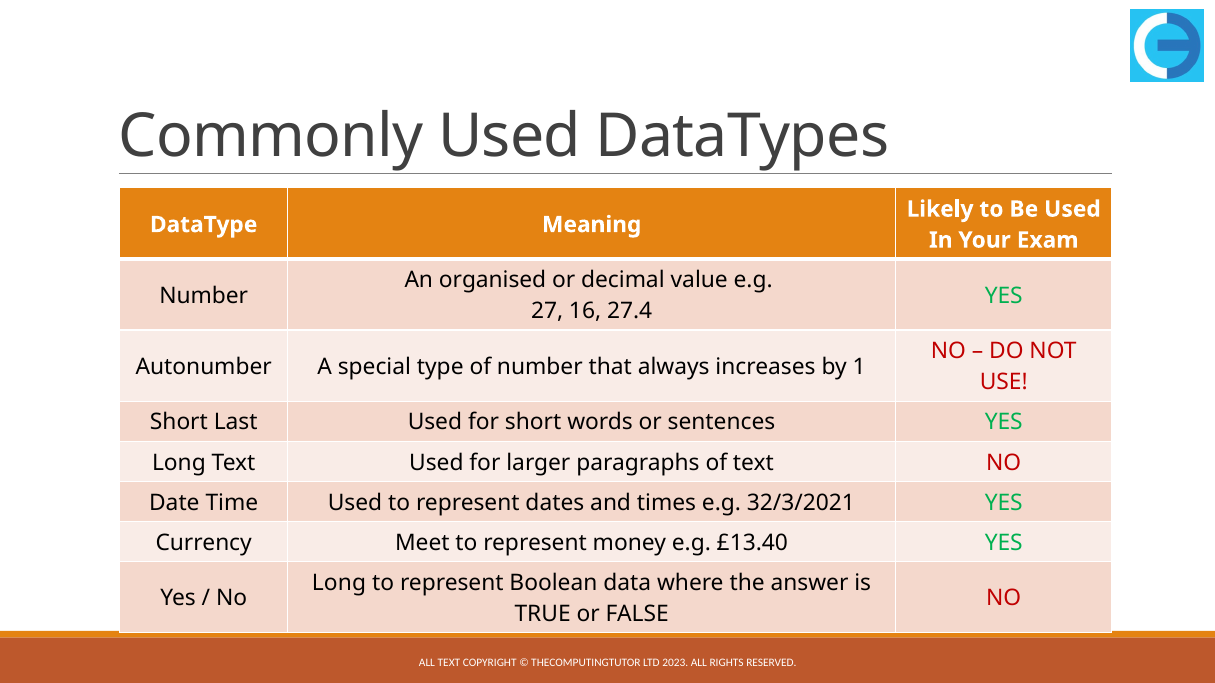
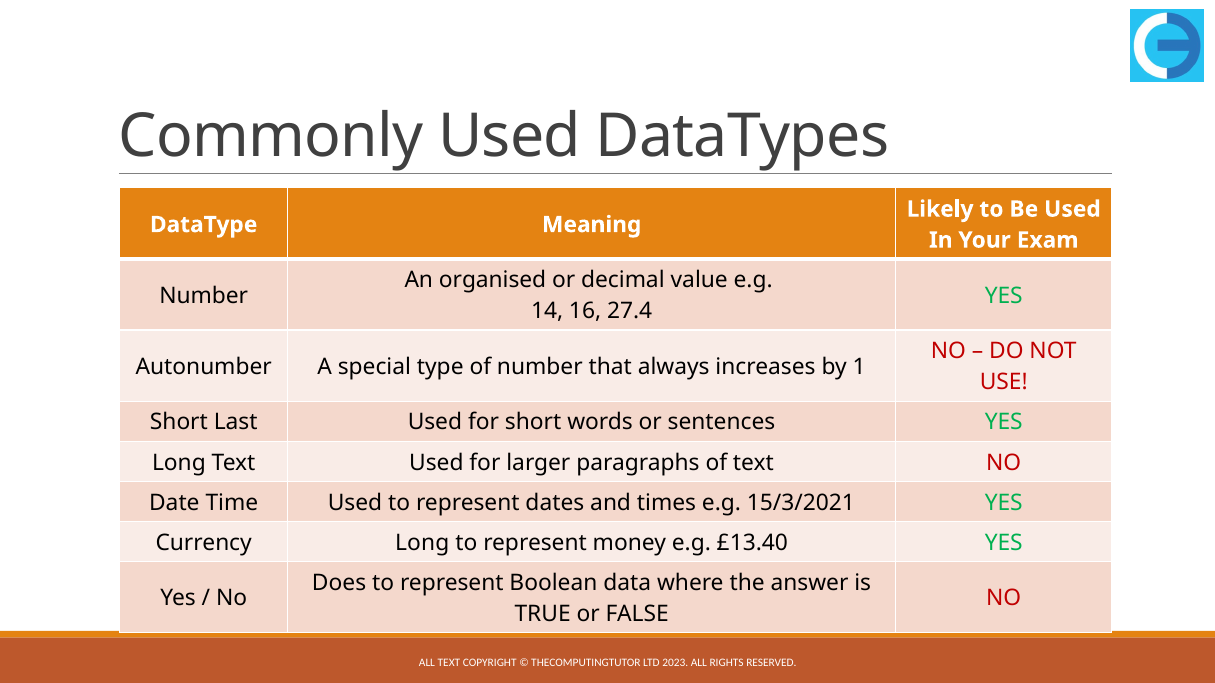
27: 27 -> 14 (547, 311)
32/3/2021: 32/3/2021 -> 15/3/2021 (801, 503)
Currency Meet: Meet -> Long (422, 543)
Long: Long -> Does (339, 583)
